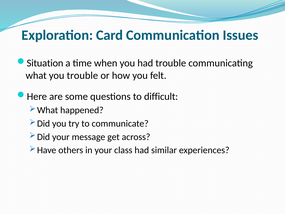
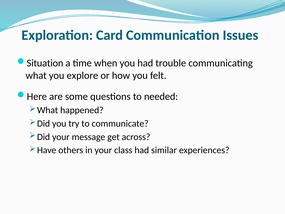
you trouble: trouble -> explore (82, 75)
difficult: difficult -> needed (161, 96)
